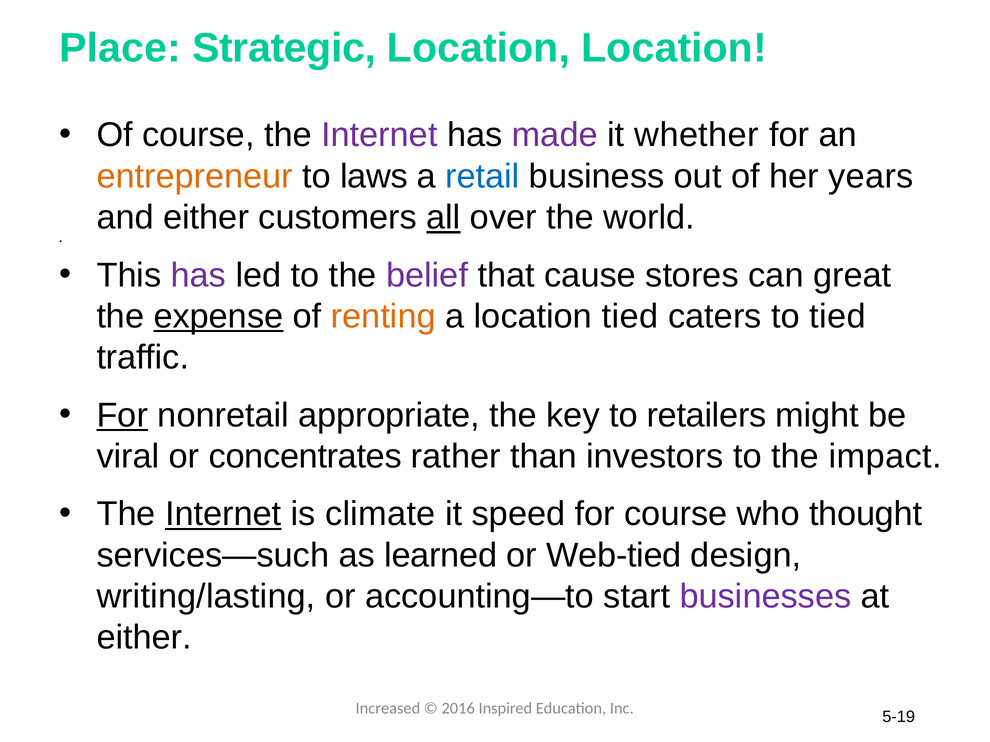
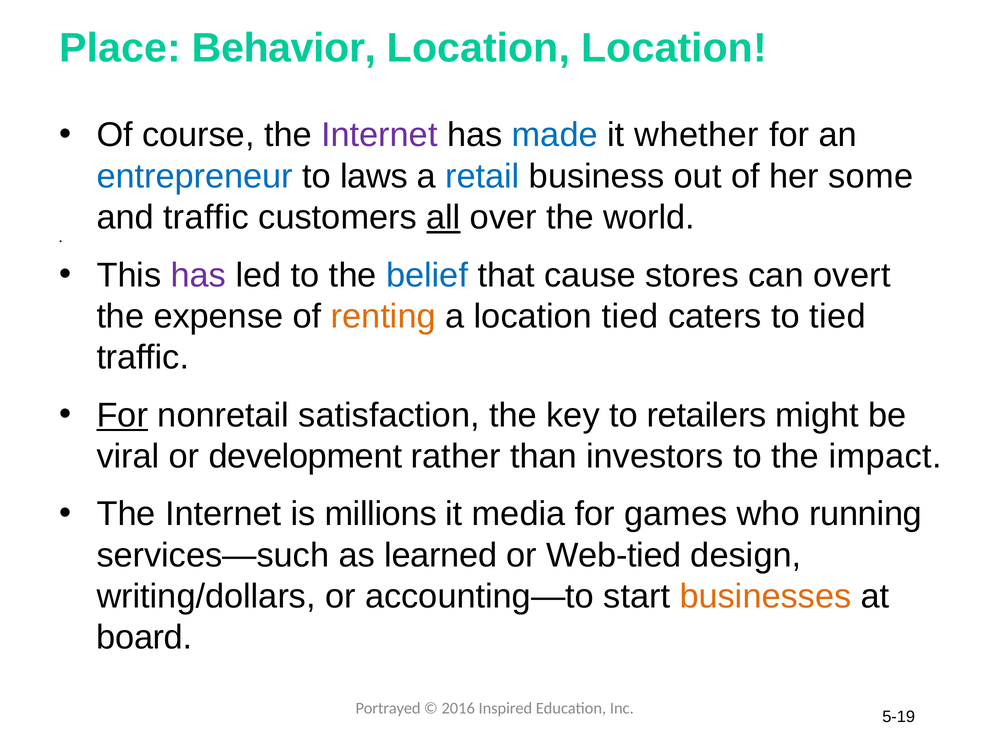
Strategic: Strategic -> Behavior (284, 48)
made colour: purple -> blue (555, 135)
entrepreneur colour: orange -> blue (195, 176)
years: years -> some (871, 176)
and either: either -> traffic (206, 218)
belief colour: purple -> blue (427, 275)
great: great -> overt (852, 275)
expense underline: present -> none (218, 317)
appropriate: appropriate -> satisfaction (389, 416)
concentrates: concentrates -> development (305, 457)
Internet underline: present -> none (223, 514)
climate: climate -> millions (381, 514)
speed: speed -> media (519, 514)
for course: course -> games (676, 514)
thought: thought -> running (866, 514)
writing/lasting: writing/lasting -> writing/dollars (206, 597)
businesses colour: purple -> orange (765, 597)
either: either -> board (144, 638)
Increased: Increased -> Portrayed (388, 709)
